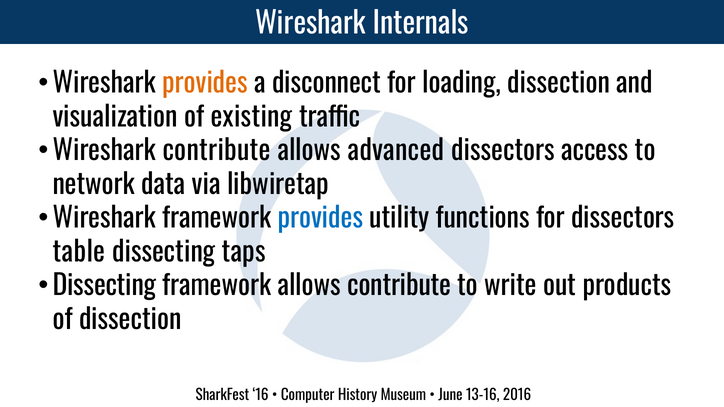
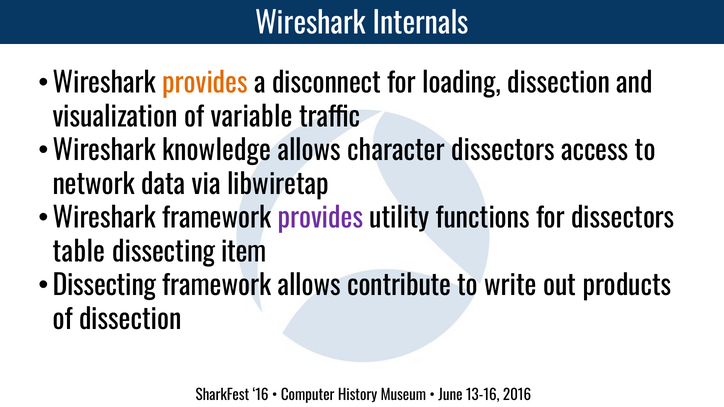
existing: existing -> variable (252, 117)
Wireshark contribute: contribute -> knowledge (217, 151)
advanced: advanced -> character (396, 151)
provides colour: blue -> purple (320, 219)
taps: taps -> item (244, 253)
